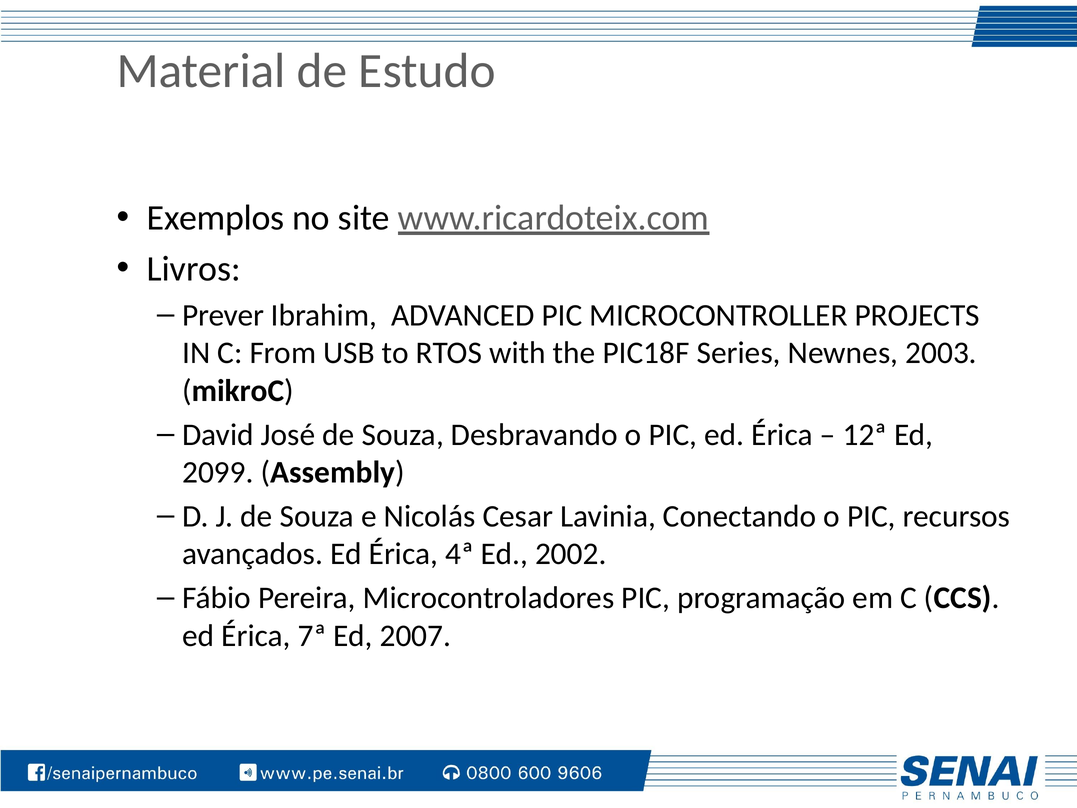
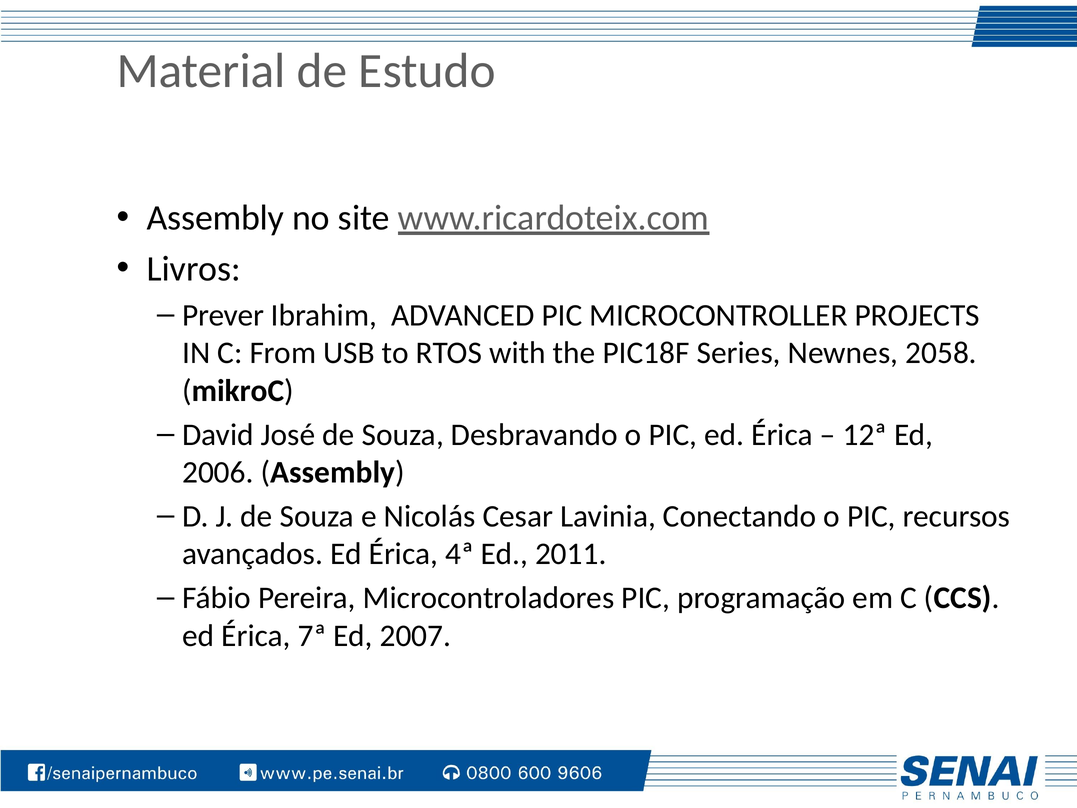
Exemplos: Exemplos -> Assembly (215, 218)
2003: 2003 -> 2058 (941, 353)
2099: 2099 -> 2006 (218, 472)
2002: 2002 -> 2011 (571, 554)
